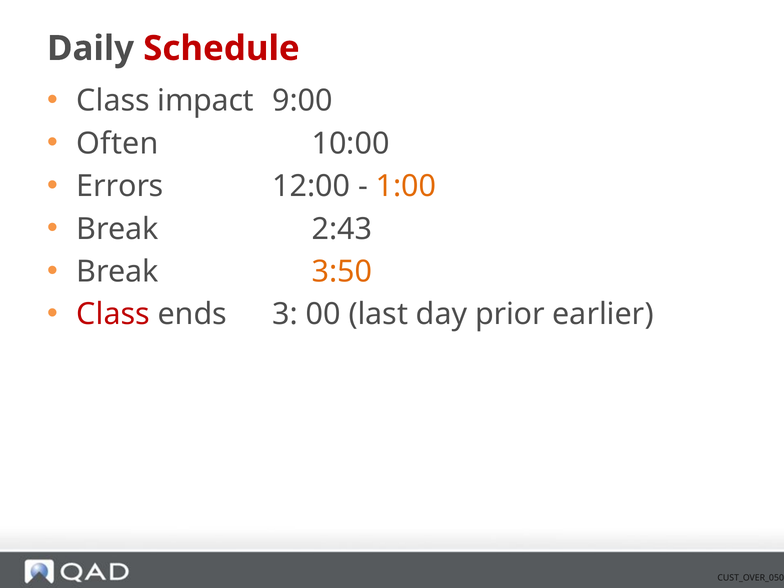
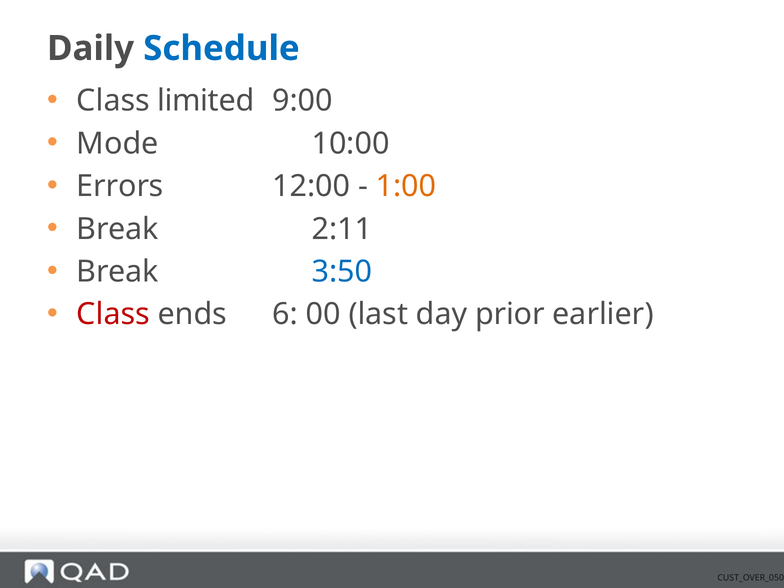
Schedule colour: red -> blue (221, 48)
impact: impact -> limited (206, 101)
Often: Often -> Mode (118, 144)
2:43: 2:43 -> 2:11 (342, 229)
3:50 colour: orange -> blue (342, 272)
3: 3 -> 6 (285, 314)
